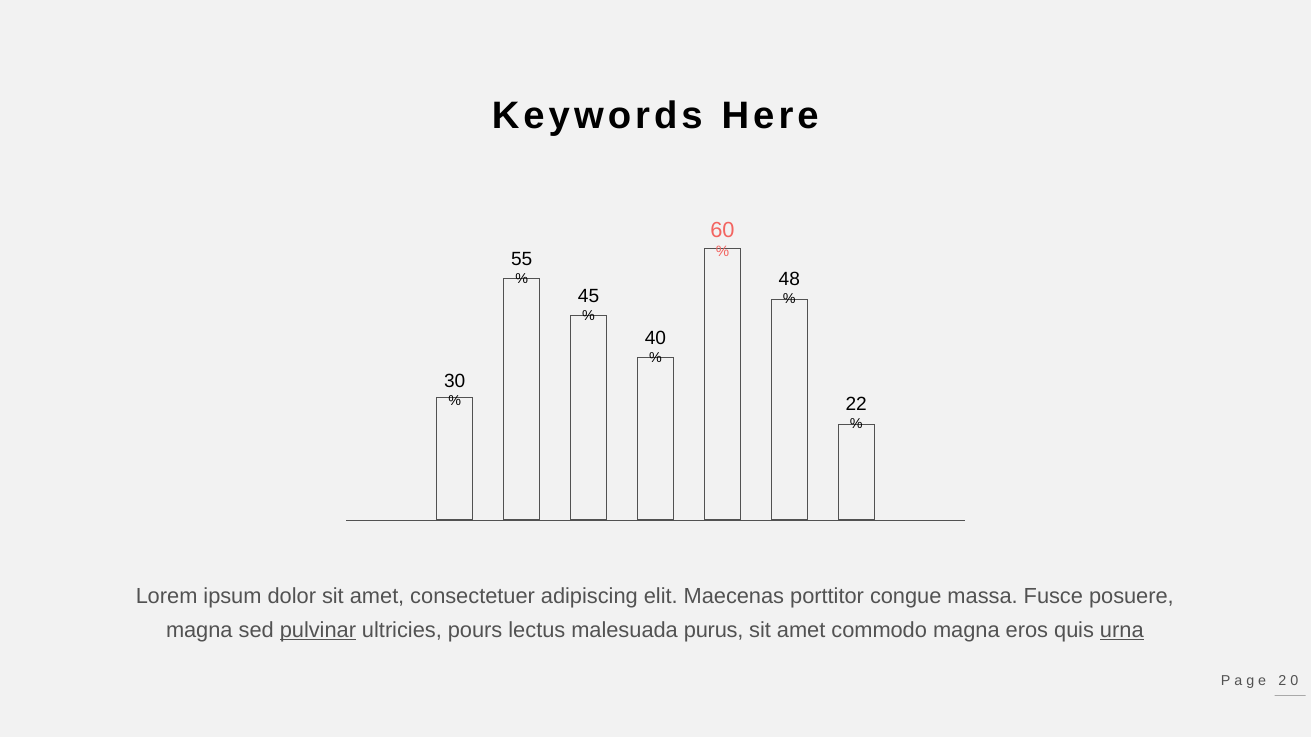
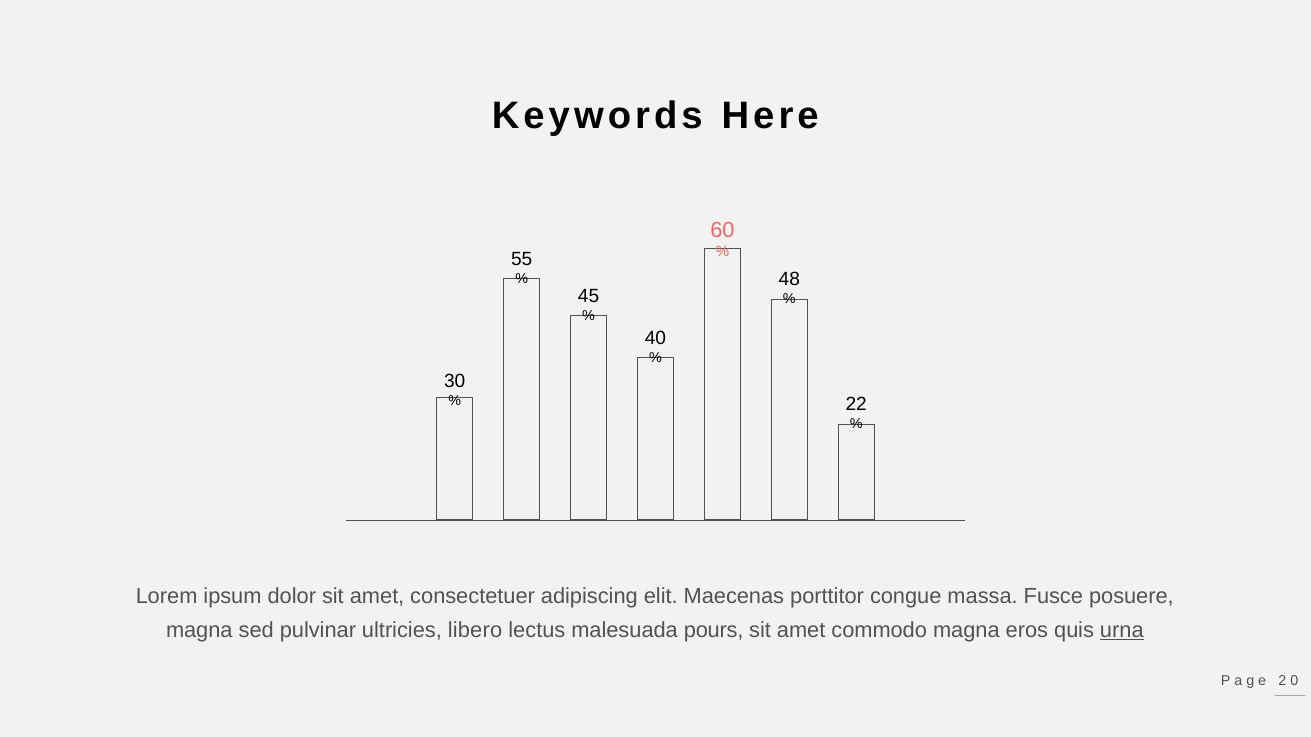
pulvinar underline: present -> none (318, 631)
pours: pours -> libero (475, 631)
purus: purus -> pours (714, 631)
